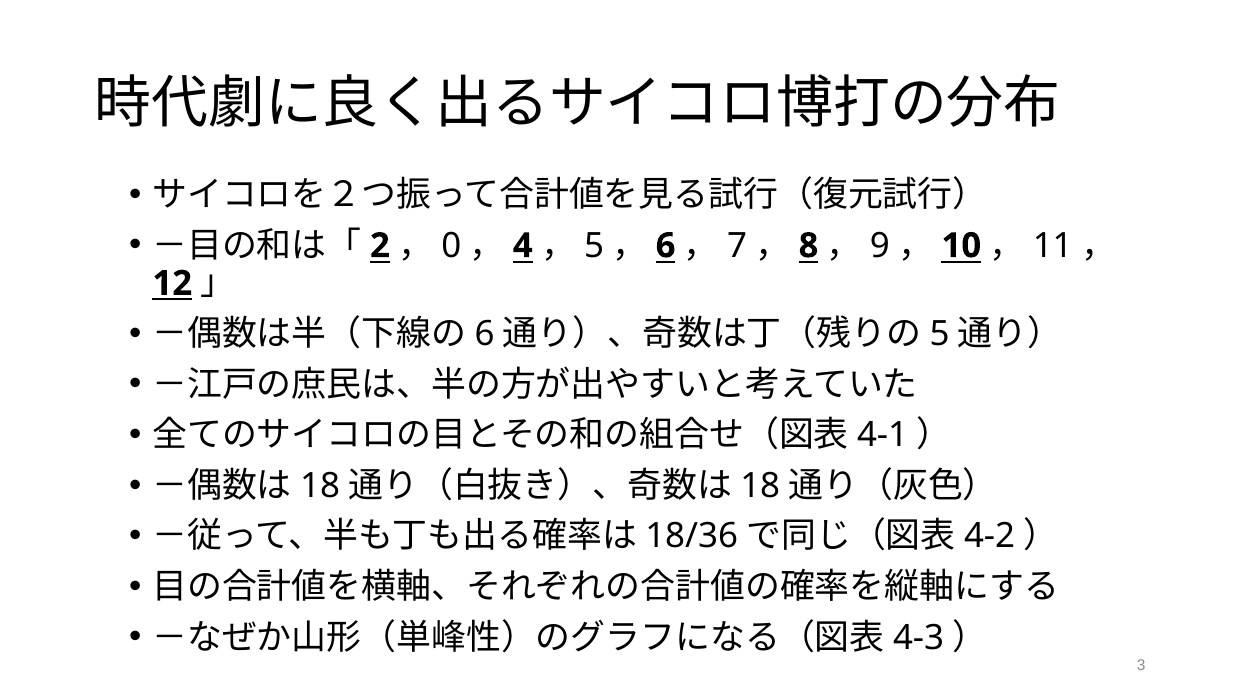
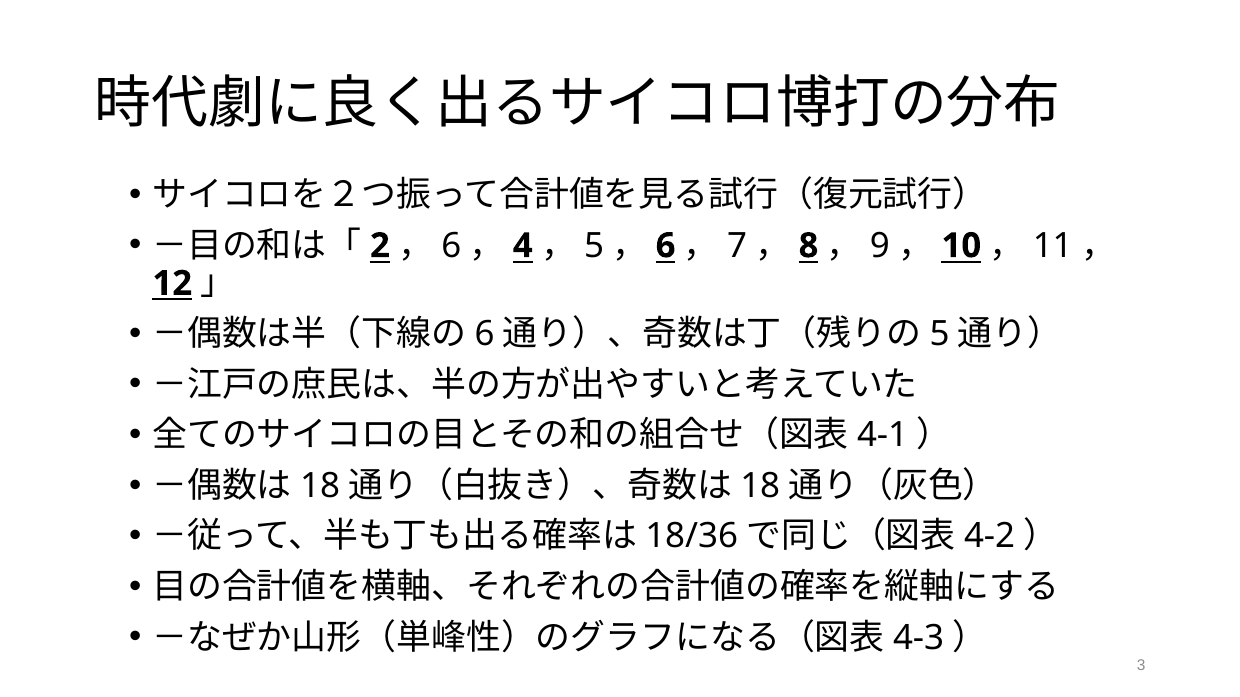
0: 0 -> 6 (451, 246)
